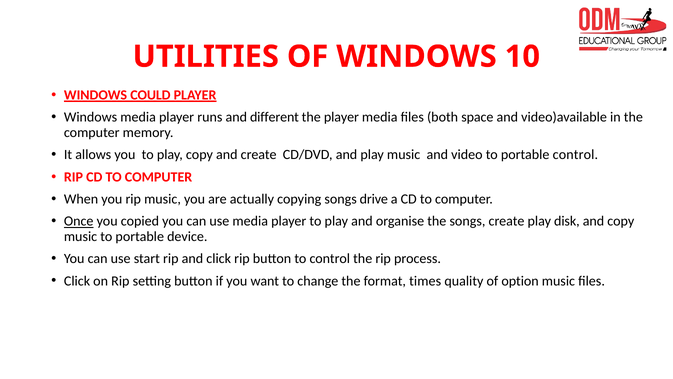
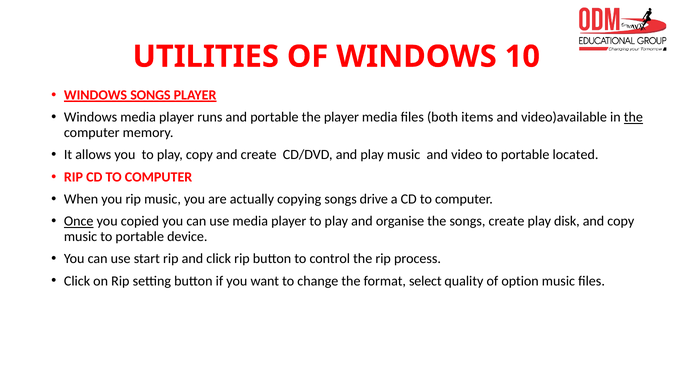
WINDOWS COULD: COULD -> SONGS (150, 95)
and different: different -> portable (274, 117)
space: space -> items (477, 117)
the underline: none -> present (633, 117)
portable control: control -> located (575, 155)
times: times -> select (425, 281)
